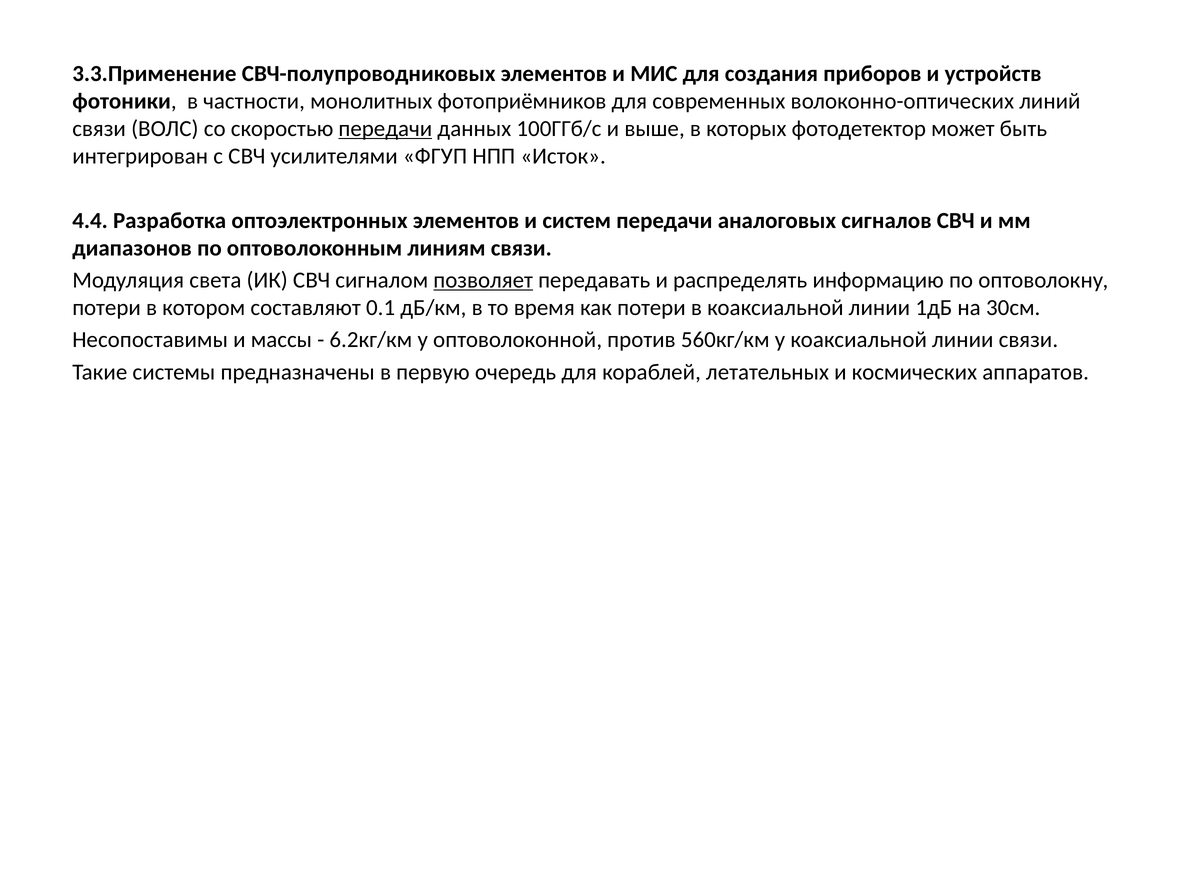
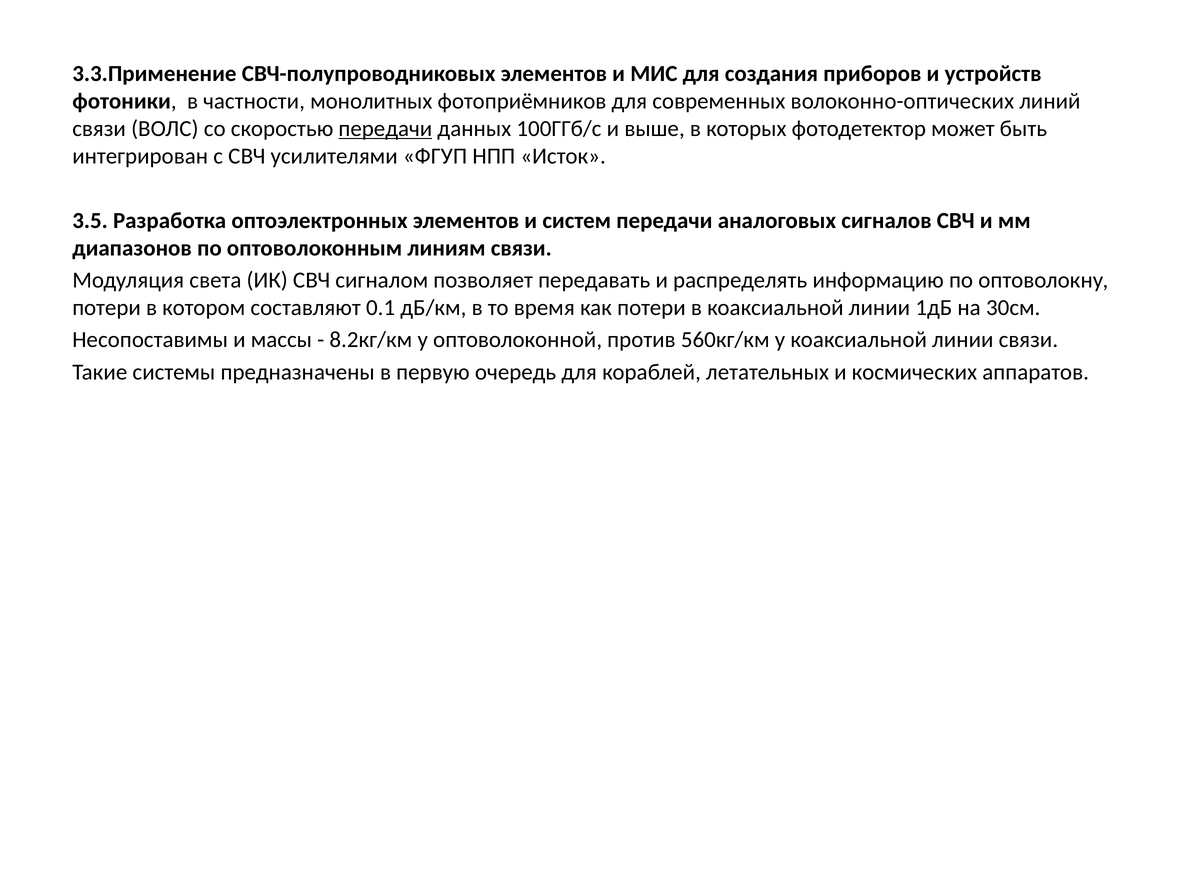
4.4: 4.4 -> 3.5 (90, 221)
позволяет underline: present -> none (483, 280)
6.2кг/км: 6.2кг/км -> 8.2кг/км (371, 340)
